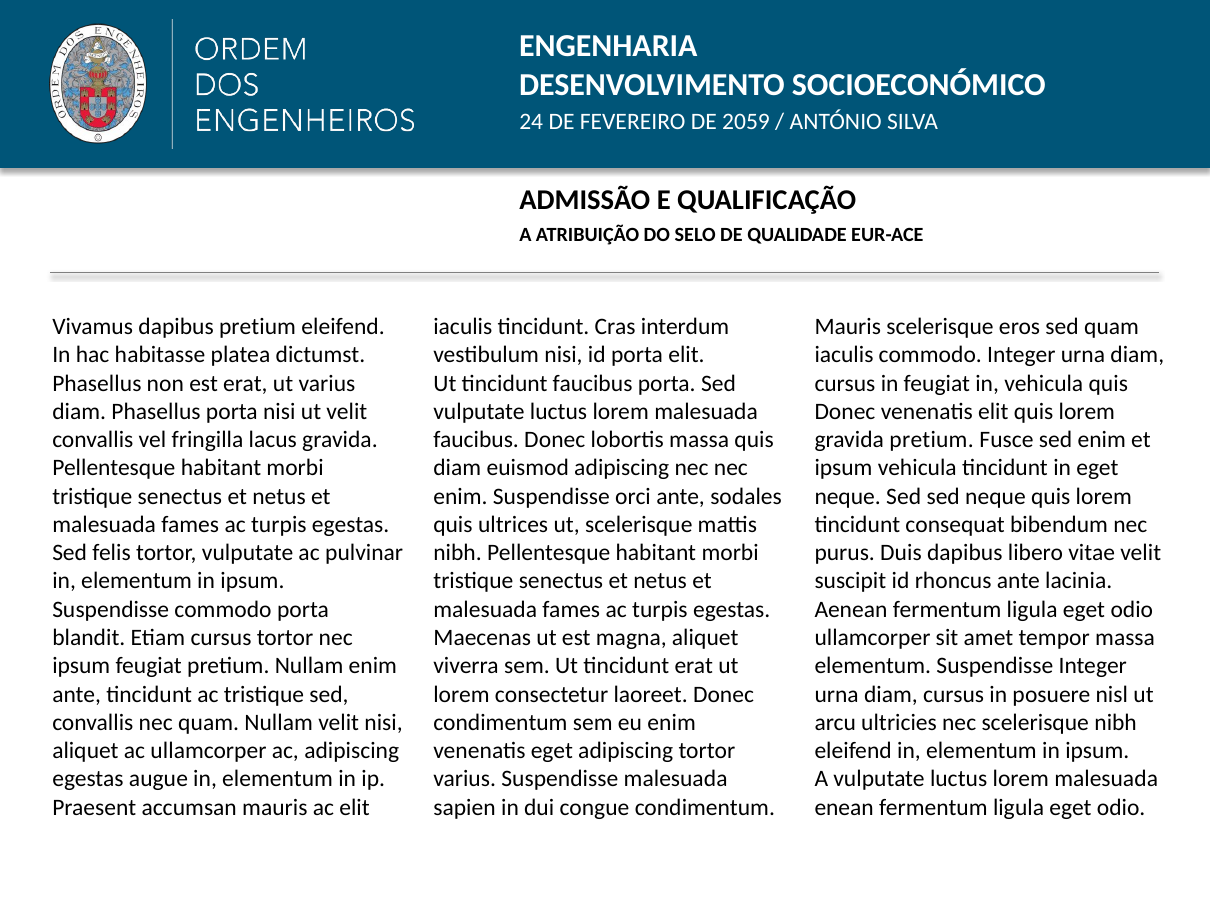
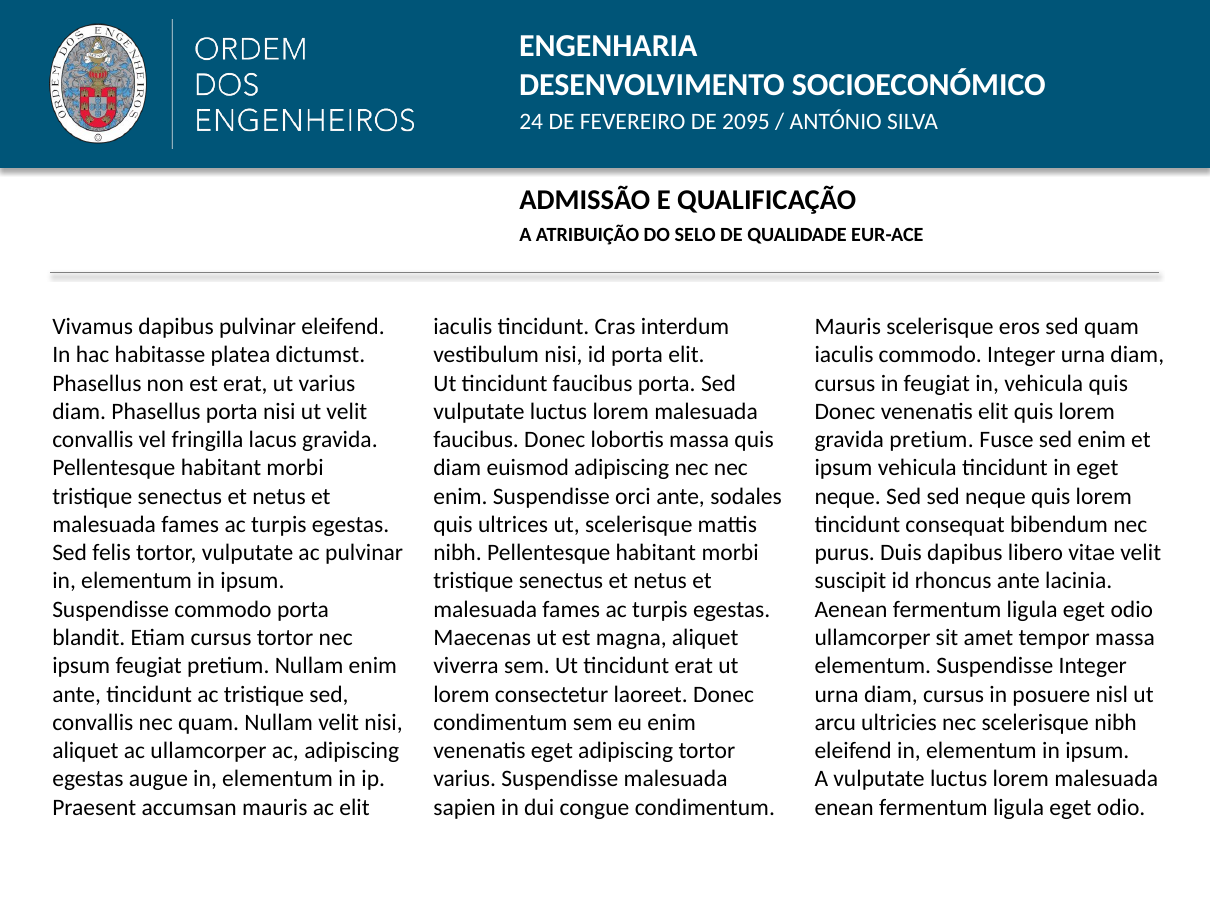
2059: 2059 -> 2095 (746, 122)
dapibus pretium: pretium -> pulvinar (258, 327)
